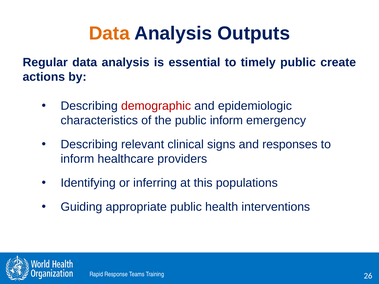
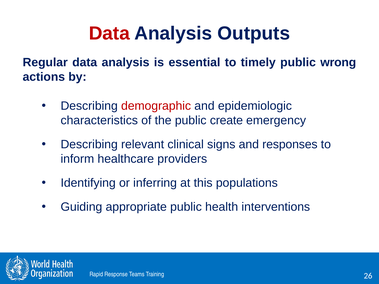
Data colour: orange -> red (109, 33)
create: create -> wrong (338, 63)
public inform: inform -> create (226, 121)
